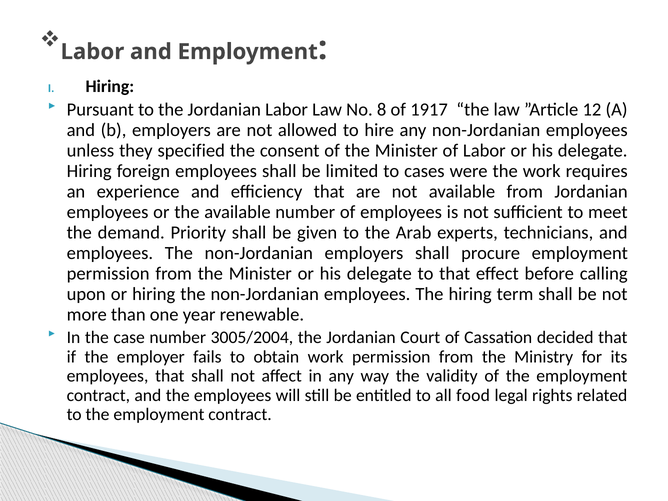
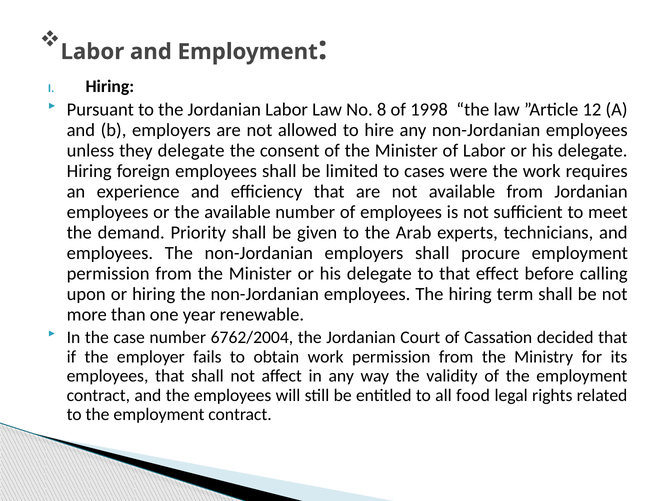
1917: 1917 -> 1998 (429, 110)
they specified: specified -> delegate (191, 151)
3005/2004: 3005/2004 -> 6762/2004 (252, 337)
